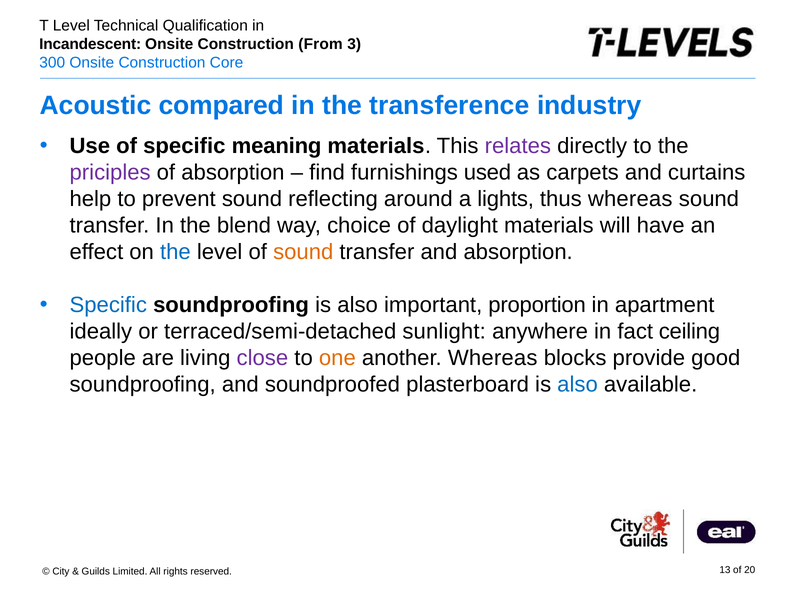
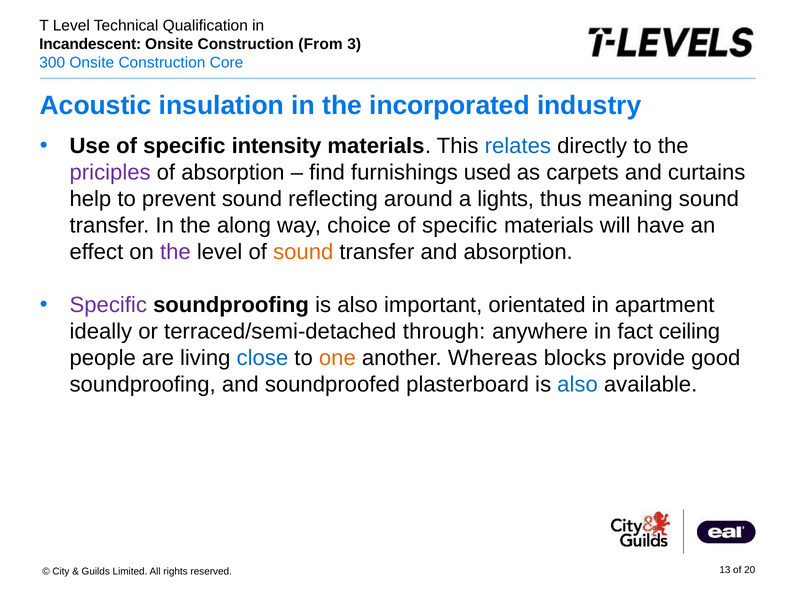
compared: compared -> insulation (221, 105)
transference: transference -> incorporated (450, 105)
meaning: meaning -> intensity (277, 146)
relates colour: purple -> blue (518, 146)
thus whereas: whereas -> meaning (630, 199)
blend: blend -> along (244, 226)
choice of daylight: daylight -> specific (460, 226)
the colour: blue -> purple (175, 252)
Specific colour: blue -> purple (108, 305)
proportion: proportion -> orientated (537, 305)
sunlight: sunlight -> through (444, 332)
close colour: purple -> blue (262, 358)
